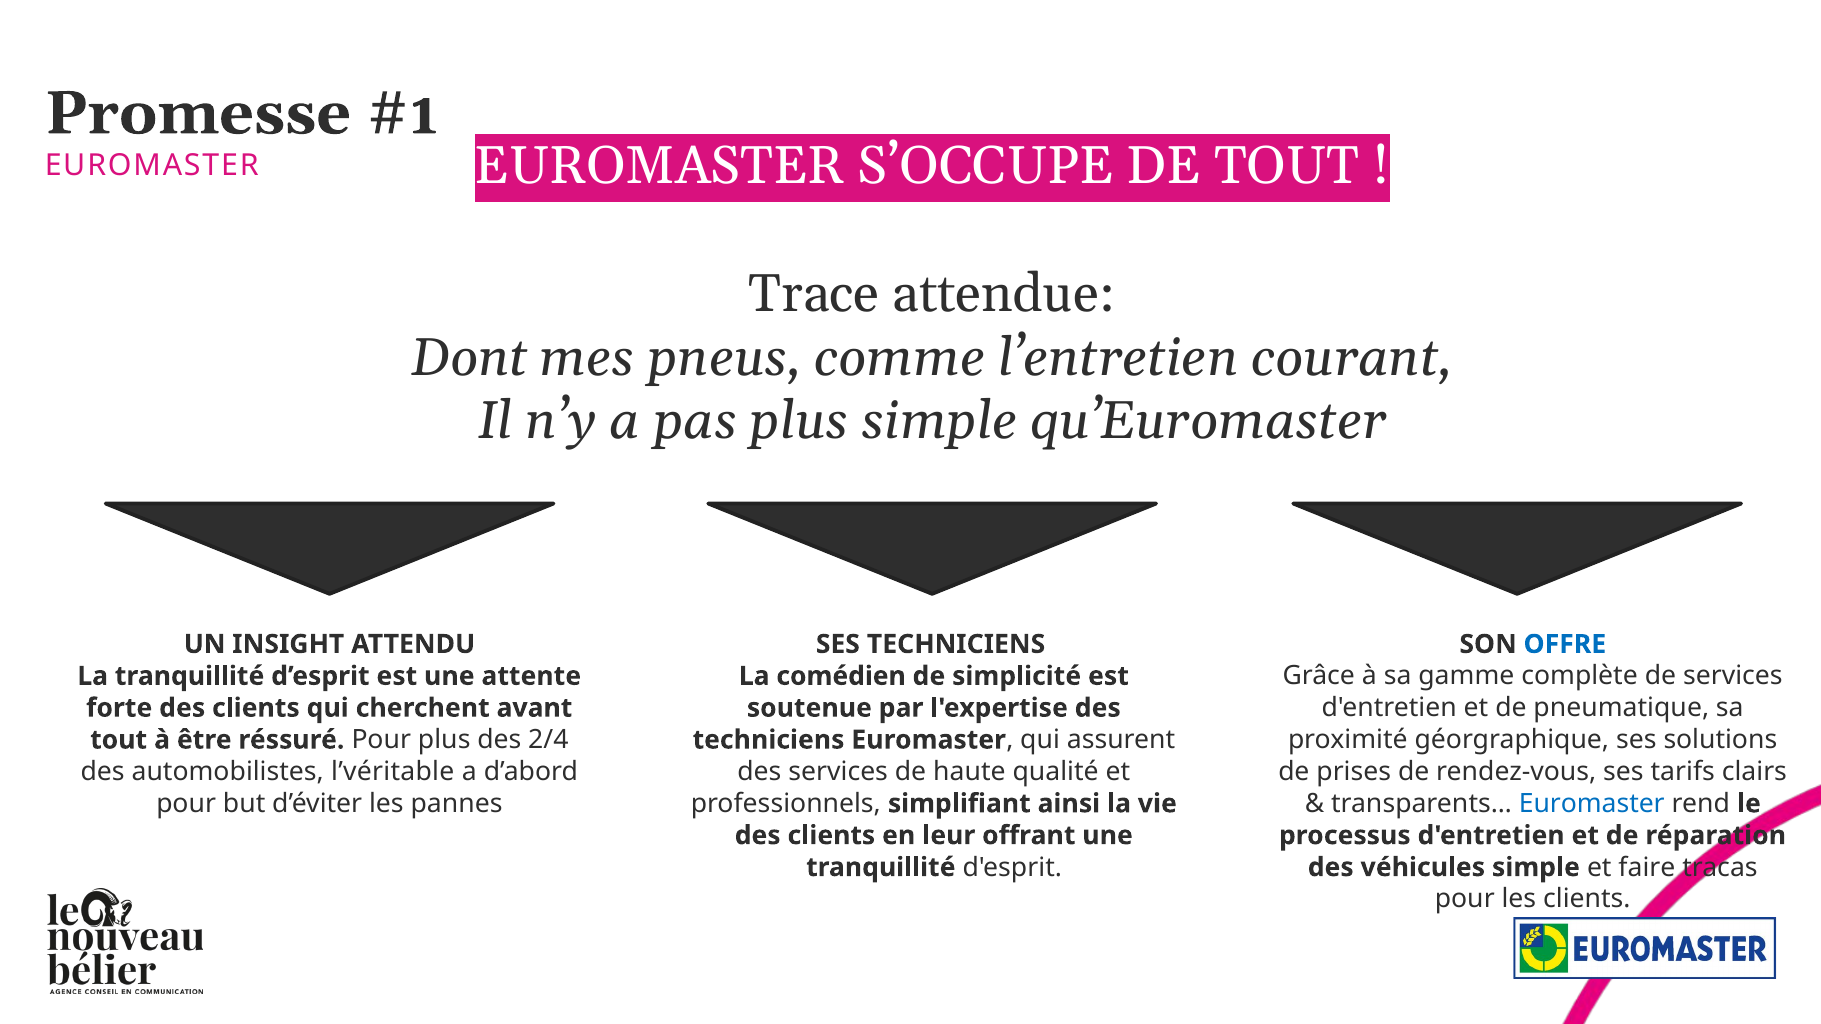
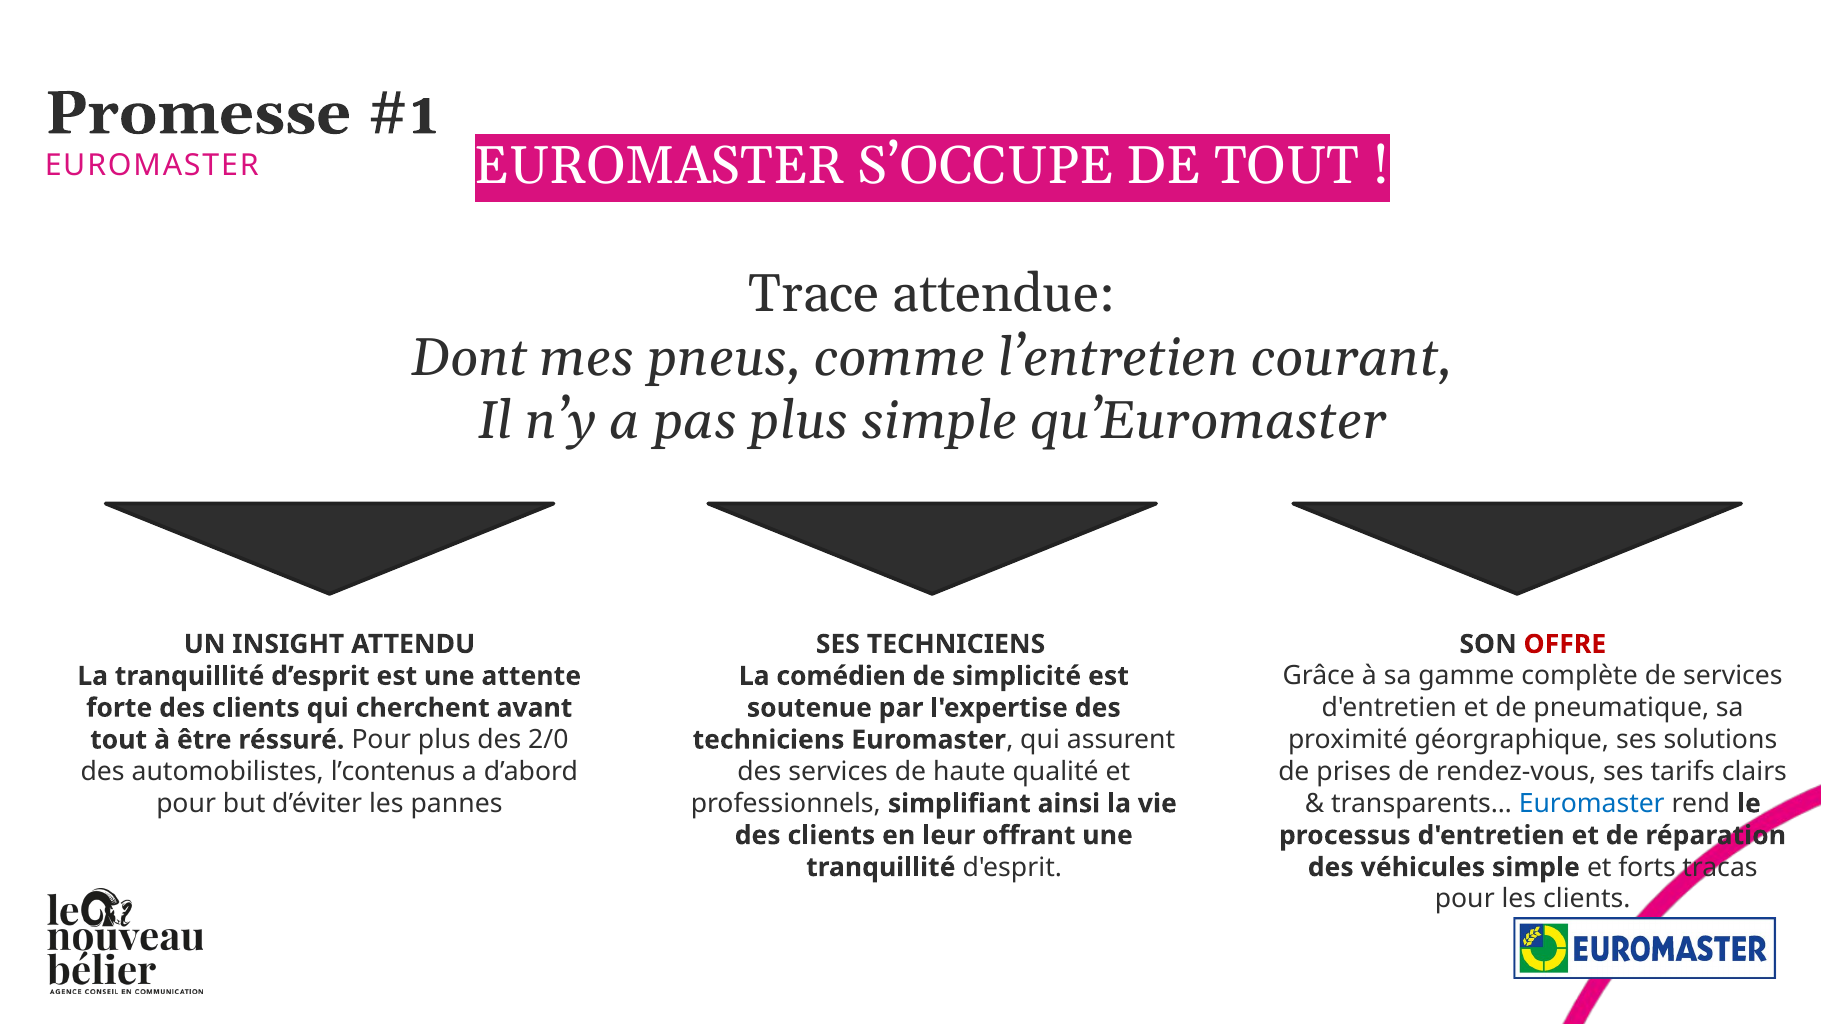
OFFRE colour: blue -> red (1565, 644)
2/4: 2/4 -> 2/0 (548, 740)
l’véritable: l’véritable -> l’contenus (393, 772)
faire: faire -> forts (1647, 868)
